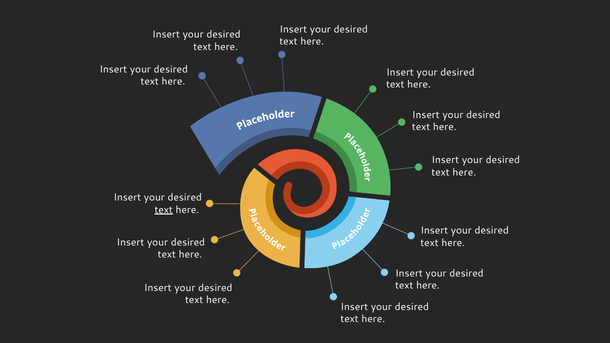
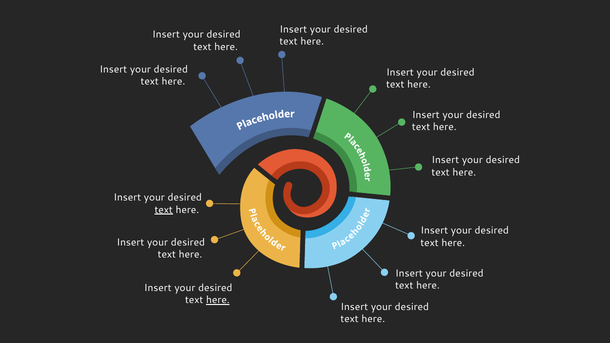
here underline: none -> present (218, 300)
